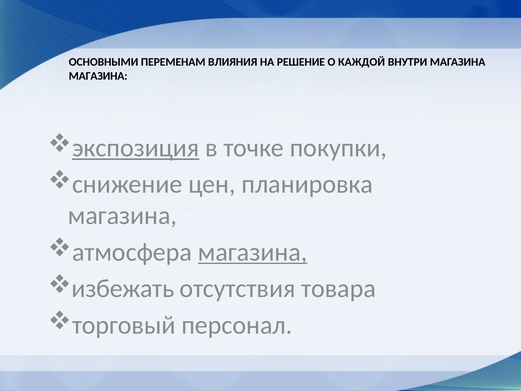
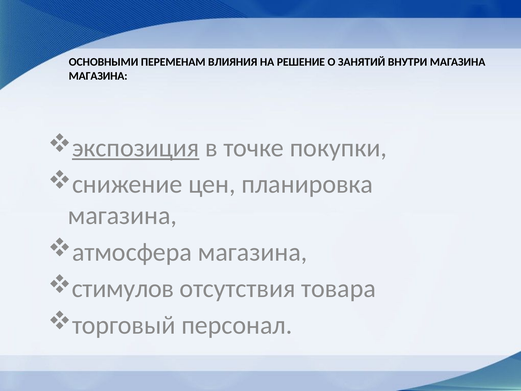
КАЖДОЙ: КАЖДОЙ -> ЗАНЯТИЙ (362, 62)
магазина underline: present -> none (253, 252)
избежать: избежать -> стимулов (123, 288)
